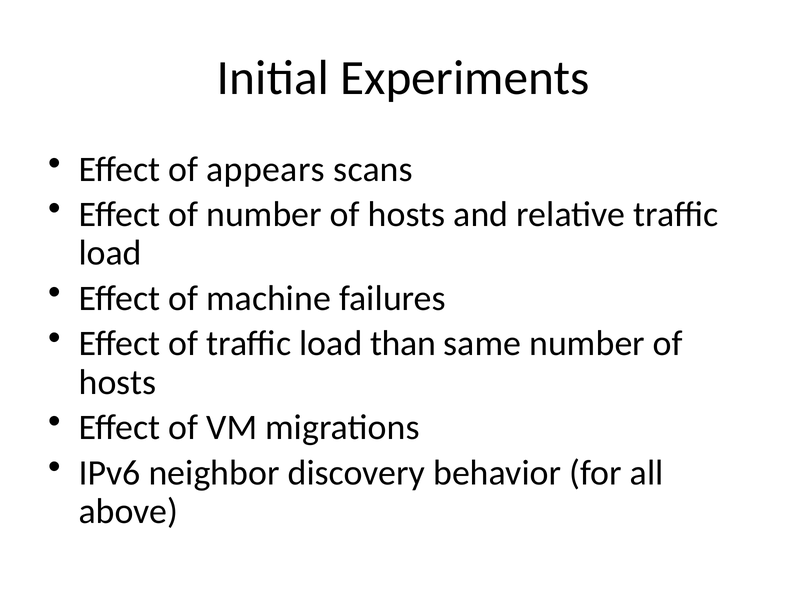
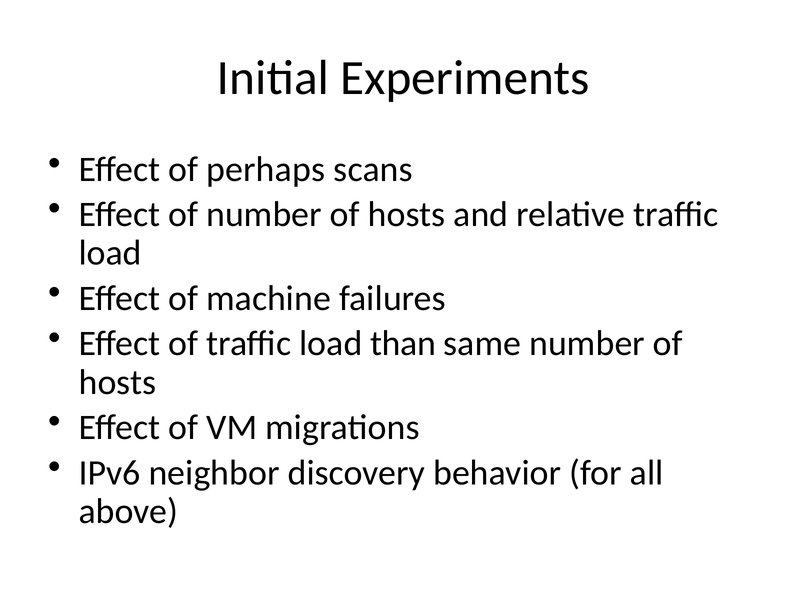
appears: appears -> perhaps (266, 169)
